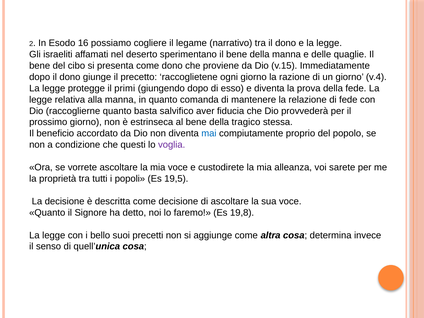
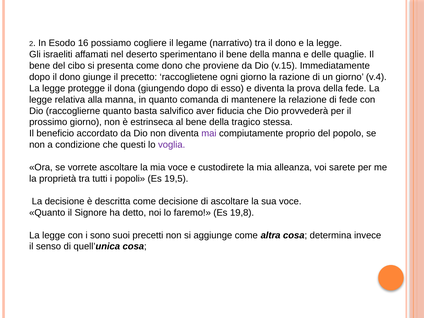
primi: primi -> dona (125, 88)
mai colour: blue -> purple (209, 134)
bello: bello -> sono (100, 235)
